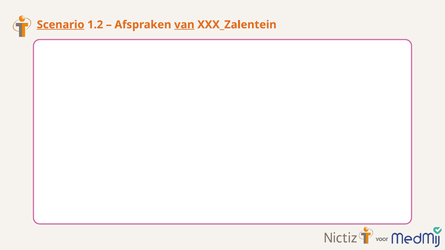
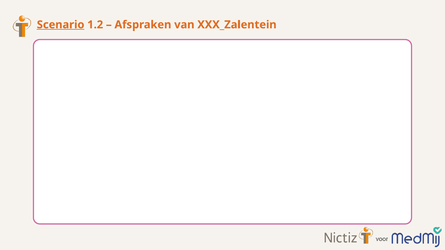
van underline: present -> none (184, 25)
